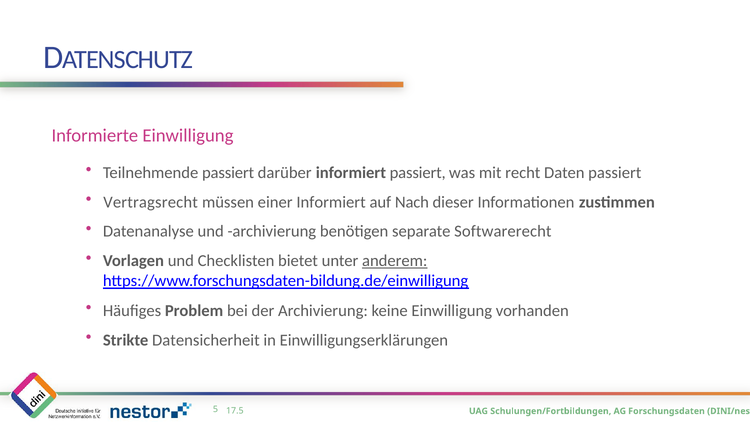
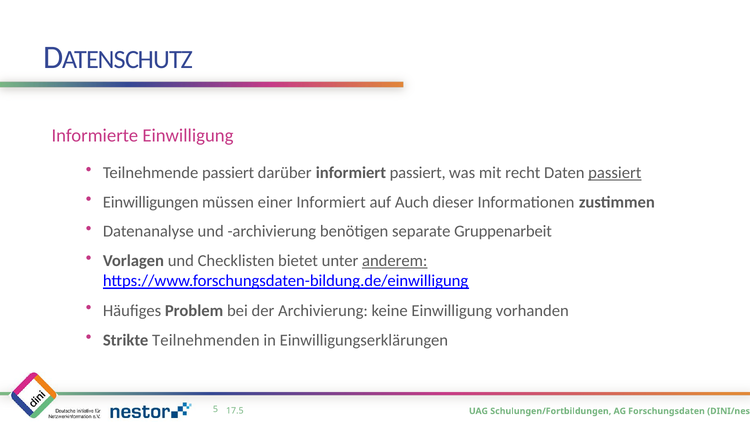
passiert underline: none -> present (615, 173)
Vertragsrecht: Vertragsrecht -> Einwilligungen (151, 202)
Nach: Nach -> Auch (412, 202)
Softwarerecht: Softwarerecht -> Gruppenarbeit (503, 231)
Datensicherheit: Datensicherheit -> Teilnehmenden (206, 340)
